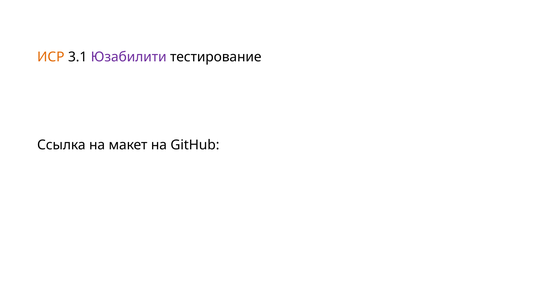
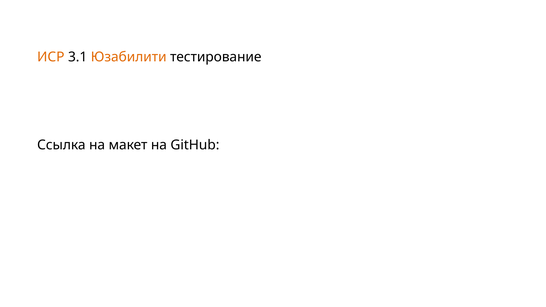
Юзабилити colour: purple -> orange (129, 57)
